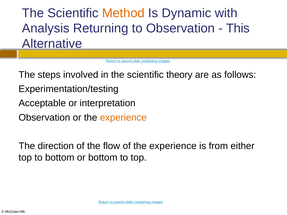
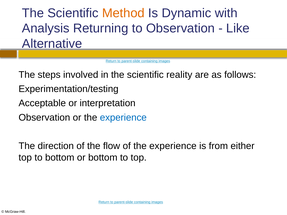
This: This -> Like (238, 28)
theory: theory -> reality (179, 75)
experience colour: orange -> blue (123, 118)
